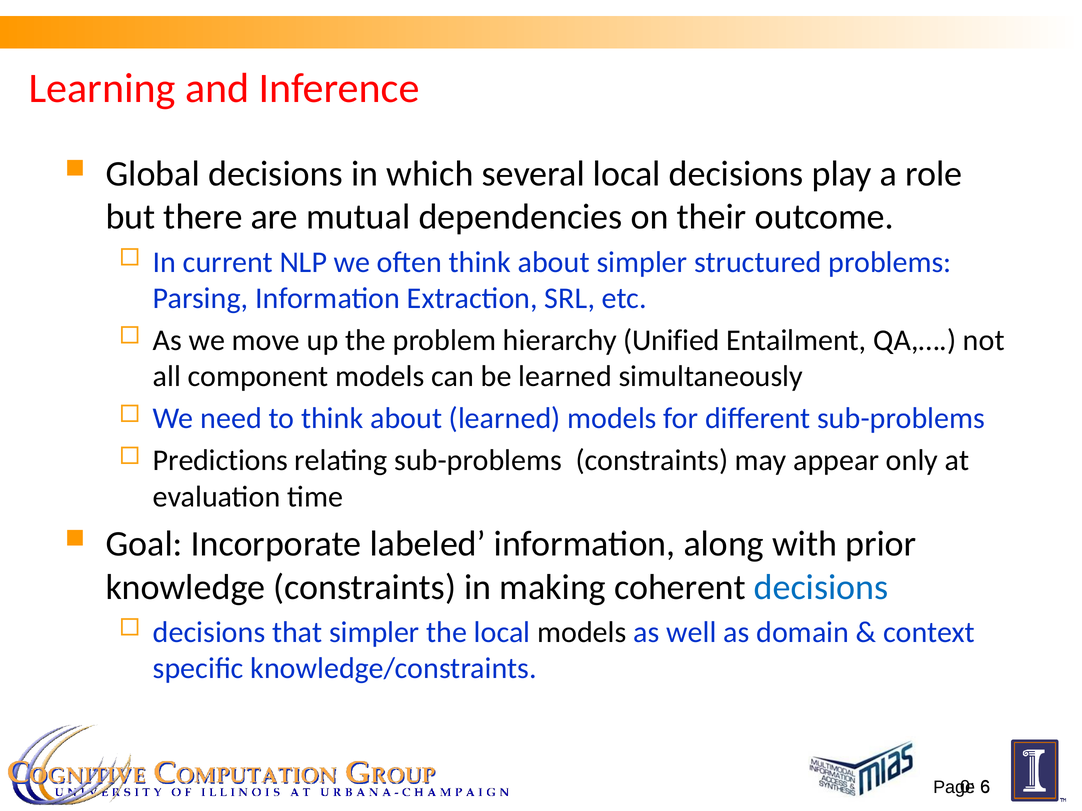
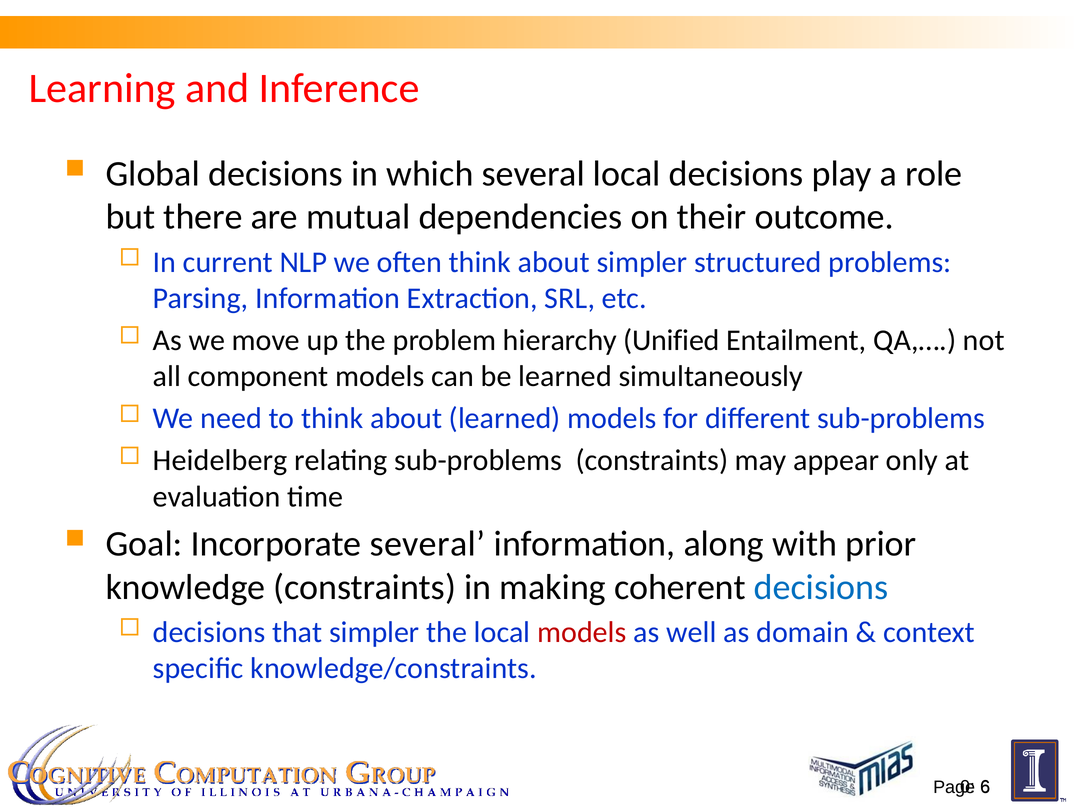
Predictions: Predictions -> Heidelberg (220, 461)
Incorporate labeled: labeled -> several (427, 544)
models colour: black -> red (582, 633)
